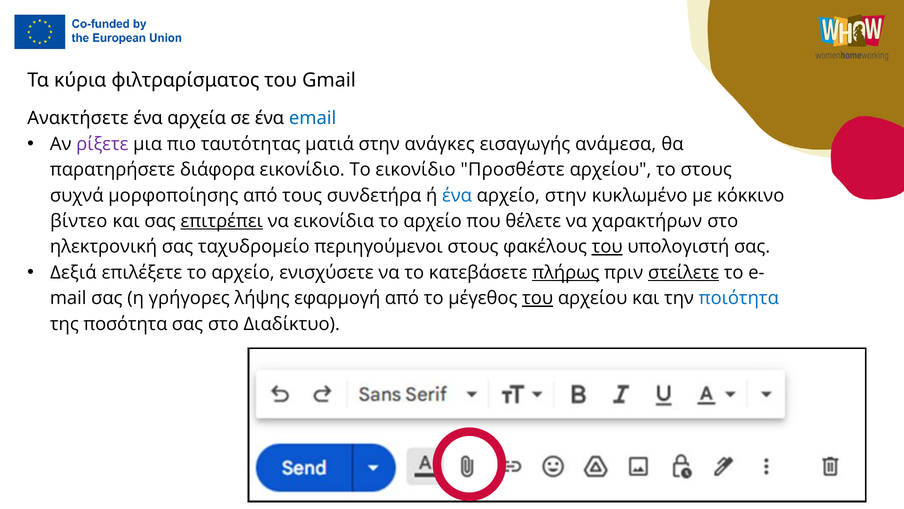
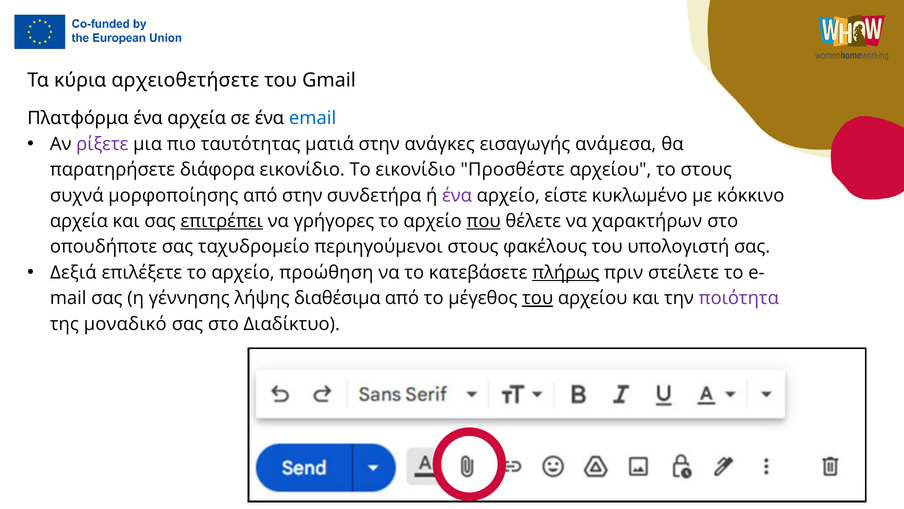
φιλτραρίσματος: φιλτραρίσματος -> αρχειοθετήσετε (185, 80)
Ανακτήσετε: Ανακτήσετε -> Πλατφόρμα (78, 118)
από τους: τους -> στην (302, 195)
ένα colour: blue -> purple (457, 195)
αρχείο στην: στην -> είστε (566, 195)
βίντεο: βίντεο -> αρχεία (79, 221)
εικονίδια: εικονίδια -> γρήγορες (334, 221)
που underline: none -> present (484, 221)
ηλεκτρονική: ηλεκτρονική -> οπουδήποτε (104, 247)
του underline: present -> none (607, 247)
ενισχύσετε: ενισχύσετε -> προώθηση (326, 272)
στείλετε underline: present -> none (684, 272)
γρήγορες: γρήγορες -> γέννησης (189, 298)
εφαρμογή: εφαρμογή -> διαθέσιμα (337, 298)
ποιότητα colour: blue -> purple (739, 298)
ποσότητα: ποσότητα -> μοναδικό (125, 324)
